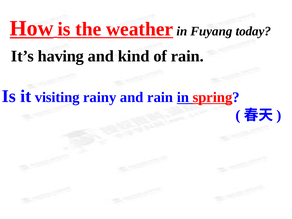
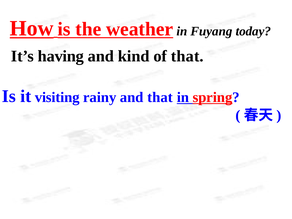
of rain: rain -> that (187, 56)
and rain: rain -> that (160, 97)
